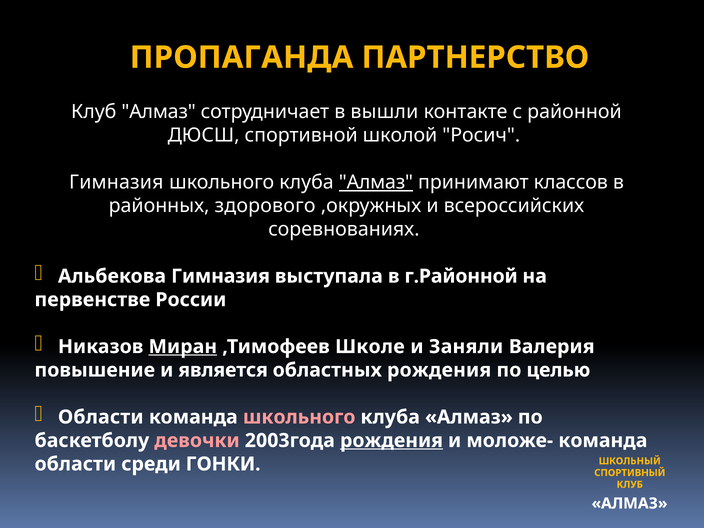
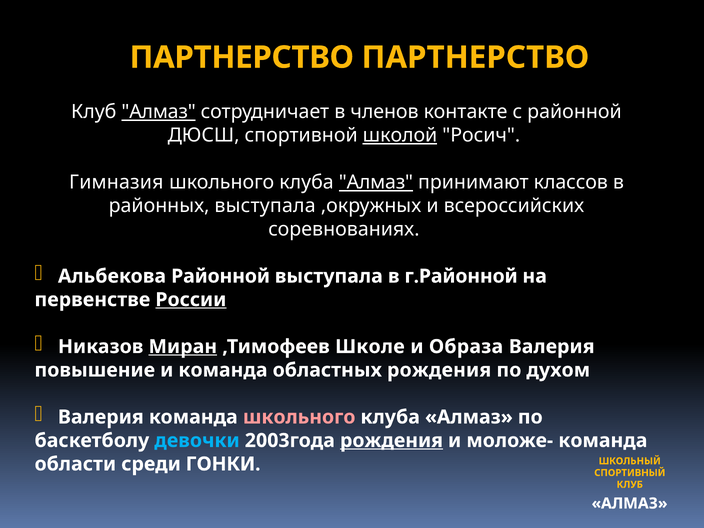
ПРОПАГАНДА: ПРОПАГАНДА -> ПАРТНЕРСТВО (242, 57)
Алмаз underline: none -> present (159, 112)
вышли: вышли -> членов (385, 112)
школой underline: none -> present (400, 135)
районных здорового: здорового -> выступала (265, 206)
Альбекова Гимназия: Гимназия -> Районной (221, 276)
России underline: none -> present (191, 300)
Заняли: Заняли -> Образа (466, 347)
и является: является -> команда (223, 370)
целью: целью -> духом (558, 370)
Области: Области -> Валерия (101, 417)
девочки colour: pink -> light blue (197, 441)
